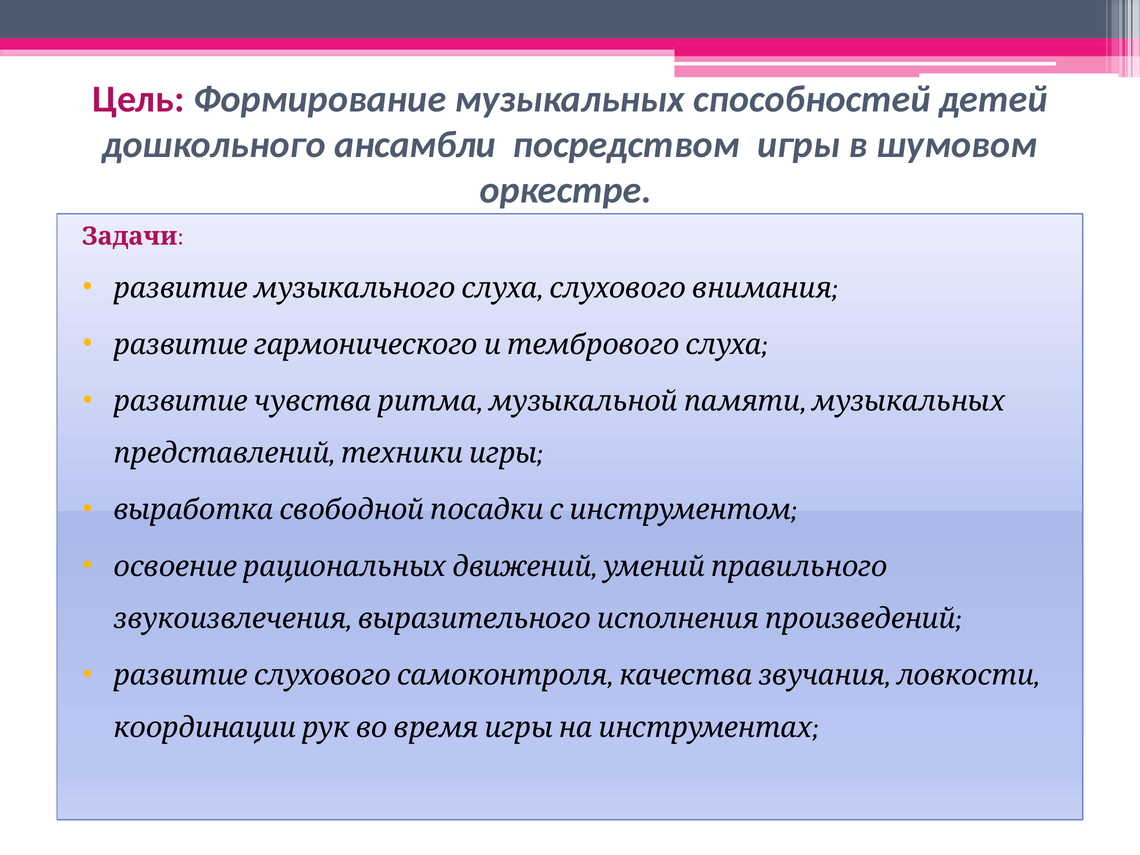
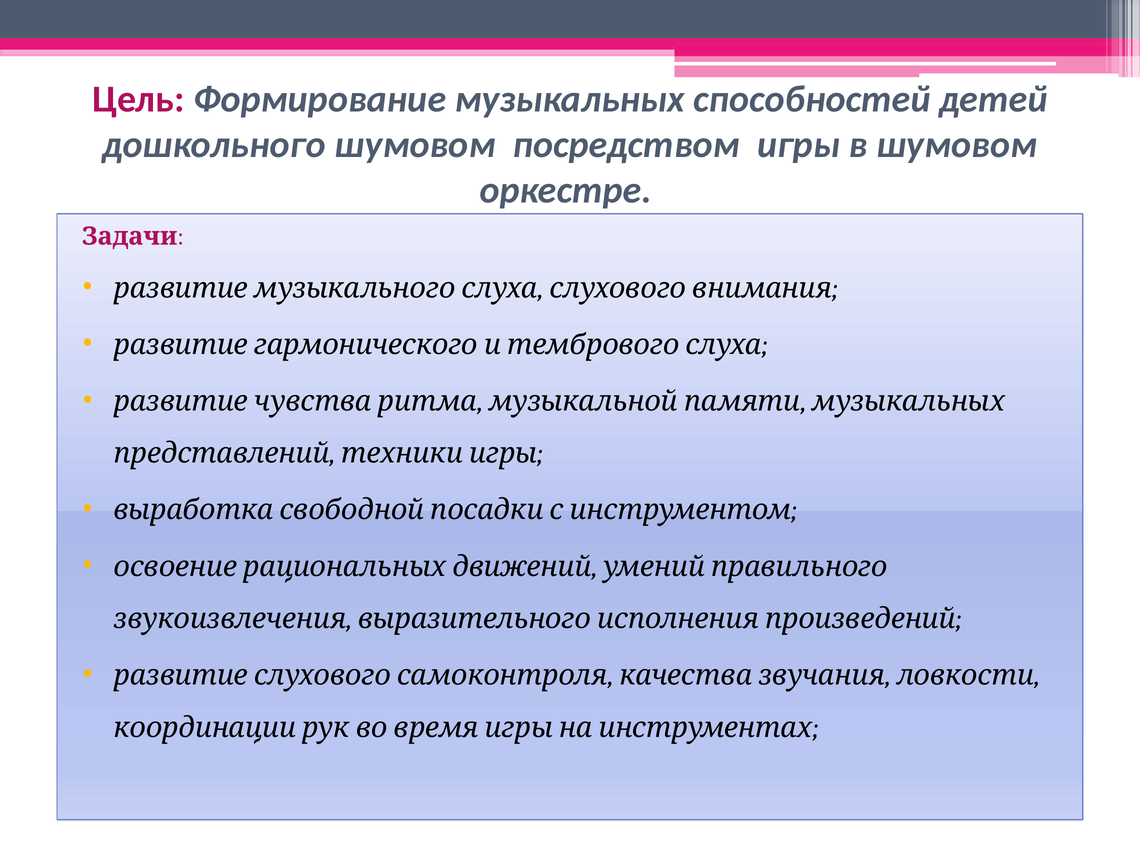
дошкольного ансамбли: ансамбли -> шумовом (415, 145)
